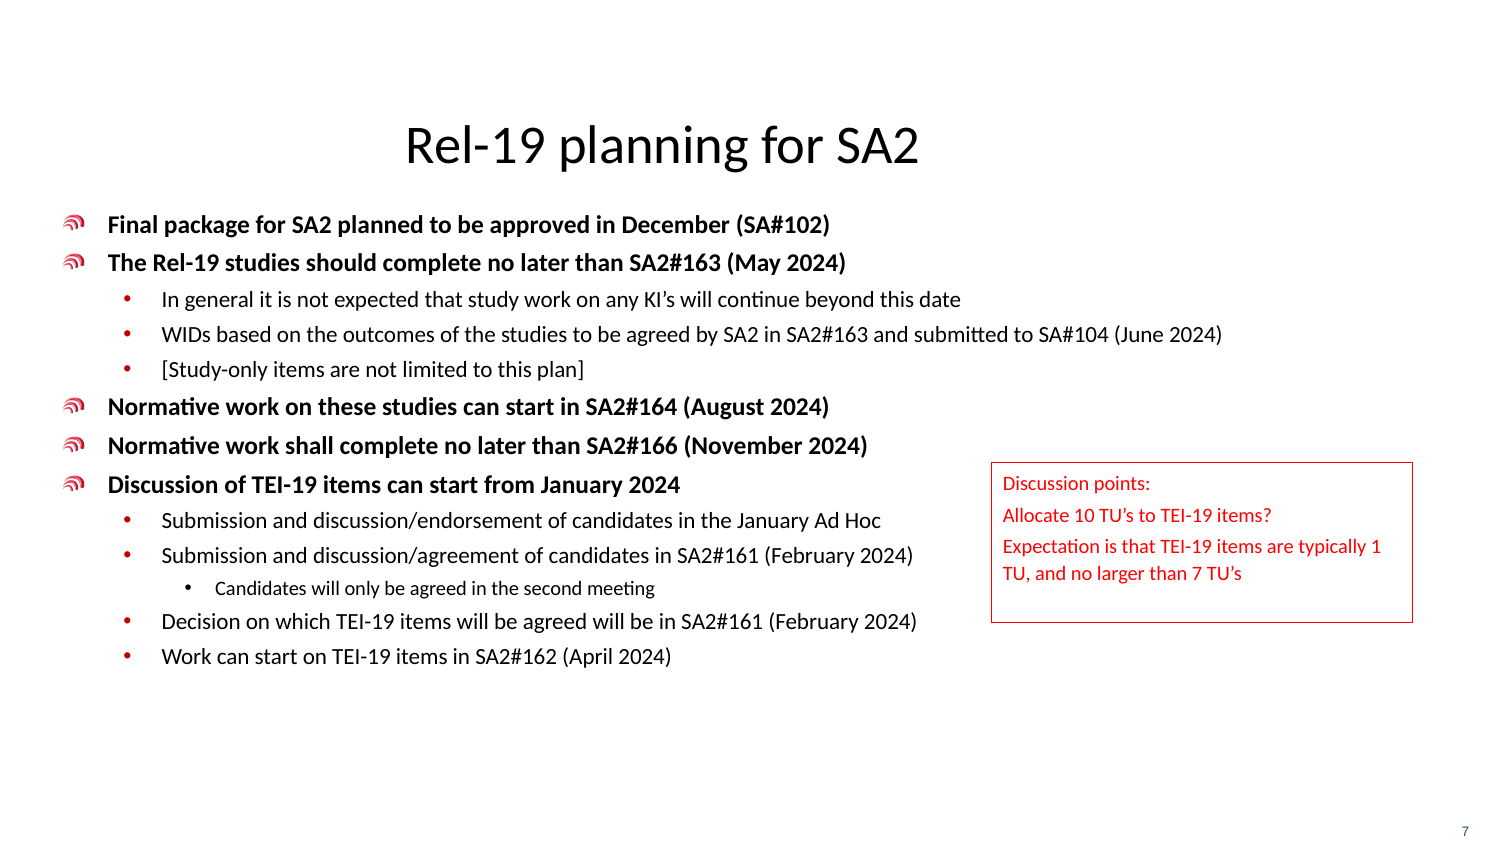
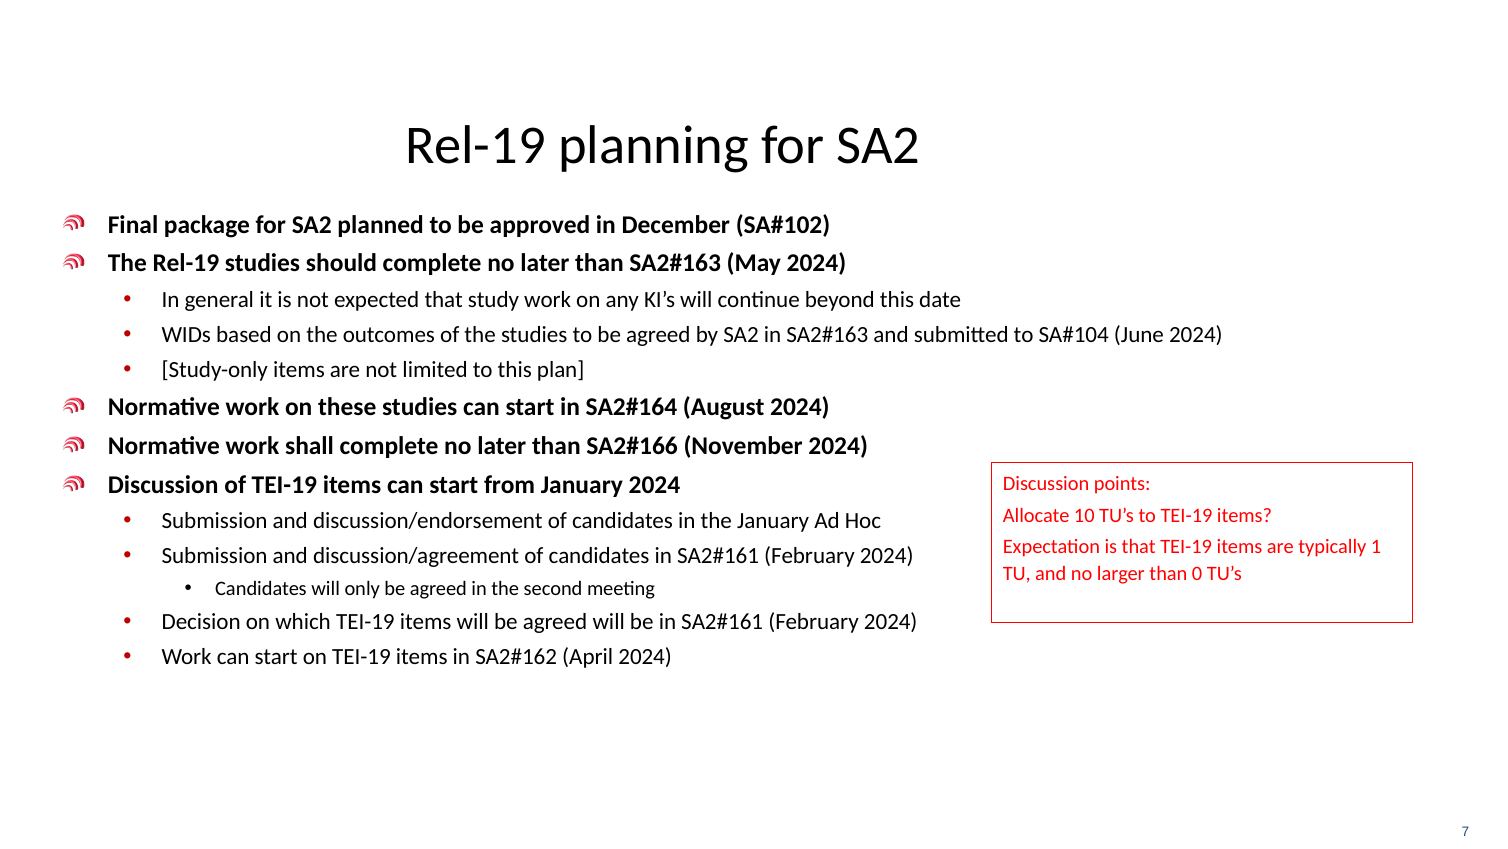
than 7: 7 -> 0 (1197, 573)
